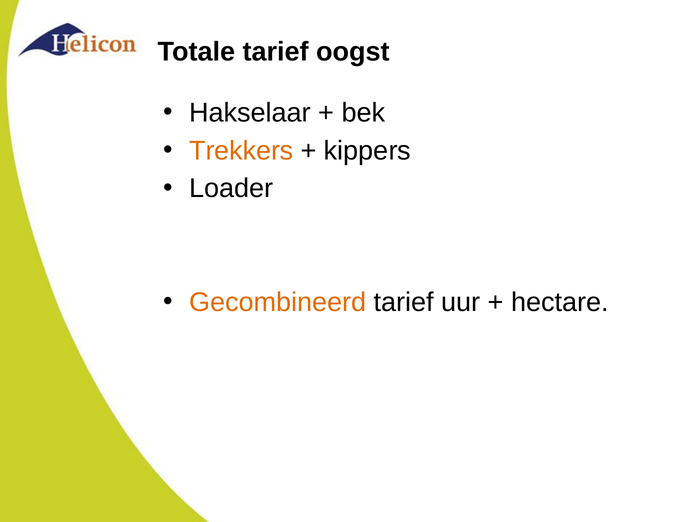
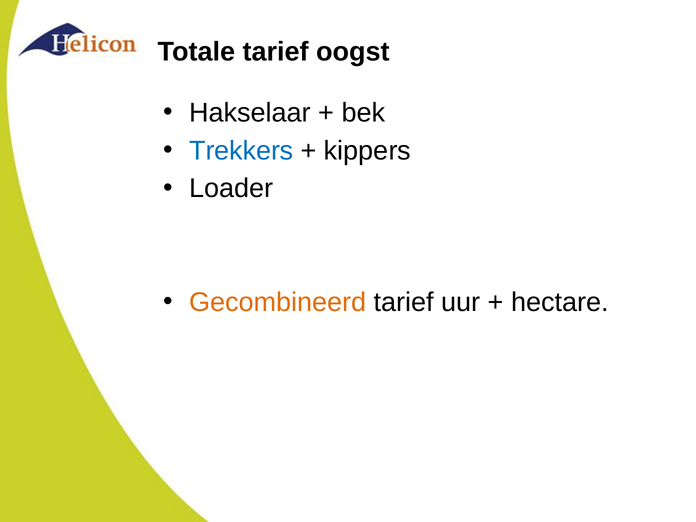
Trekkers colour: orange -> blue (241, 151)
